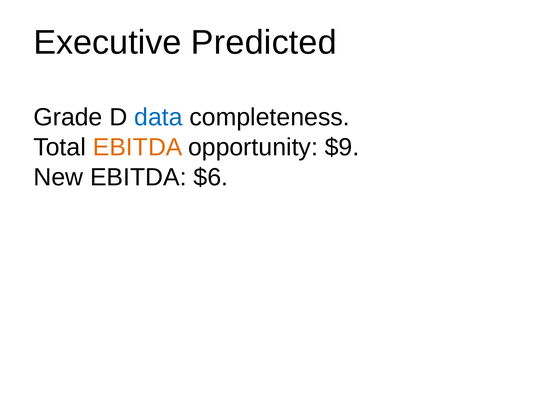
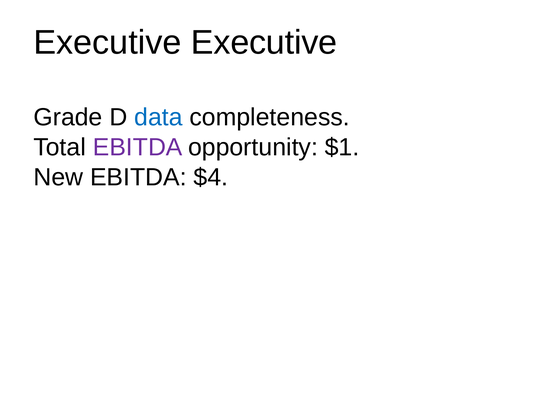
Executive Predicted: Predicted -> Executive (264, 42)
EBITDA colour: orange -> purple (138, 147)
$9: $9 -> $1 (342, 147)
$6: $6 -> $4 (211, 177)
